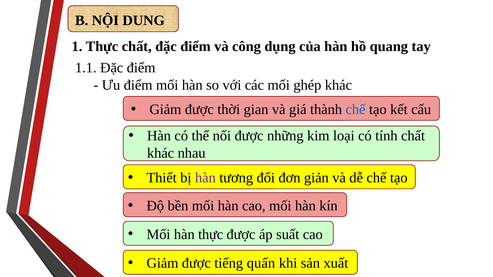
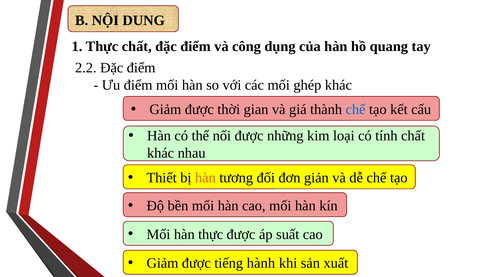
1.1: 1.1 -> 2.2 (86, 68)
hàn colour: purple -> orange (205, 178)
quấn: quấn -> hành (261, 264)
